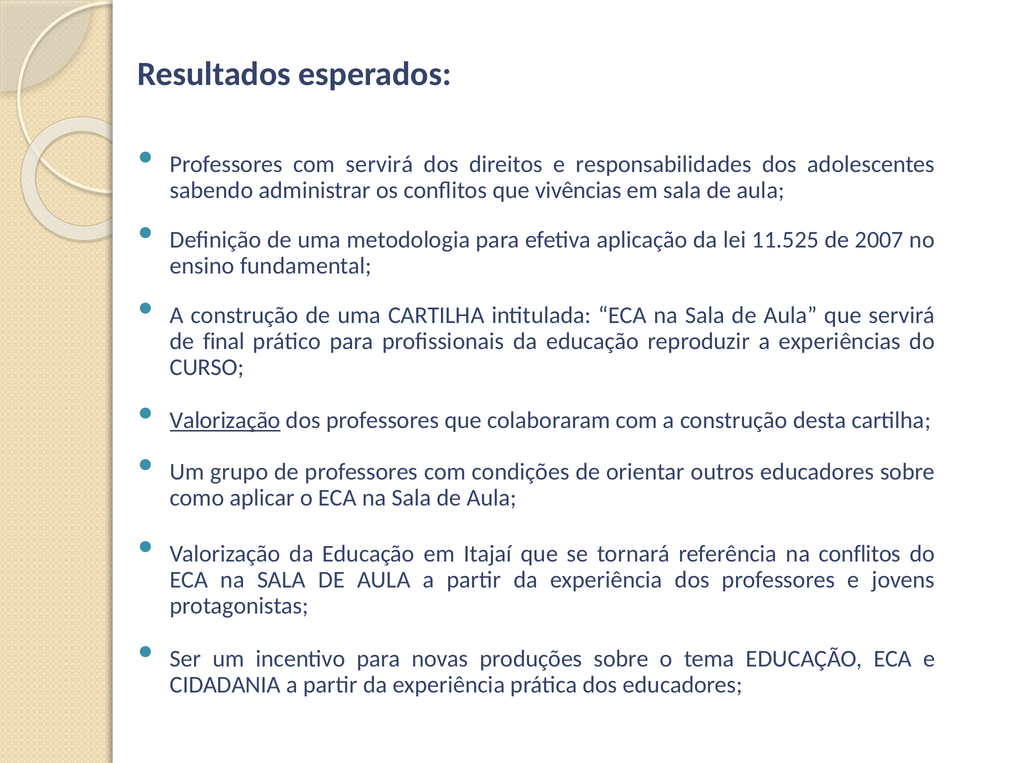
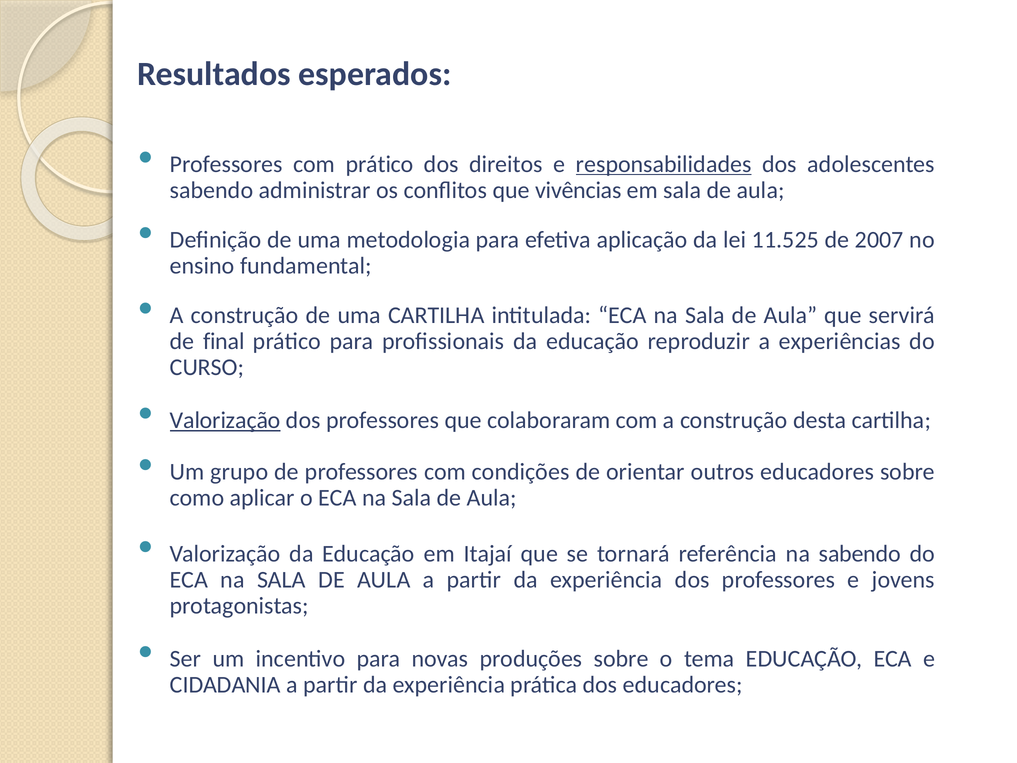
com servirá: servirá -> prático (380, 164)
responsabilidades underline: none -> present (664, 164)
na conflitos: conflitos -> sabendo (860, 554)
